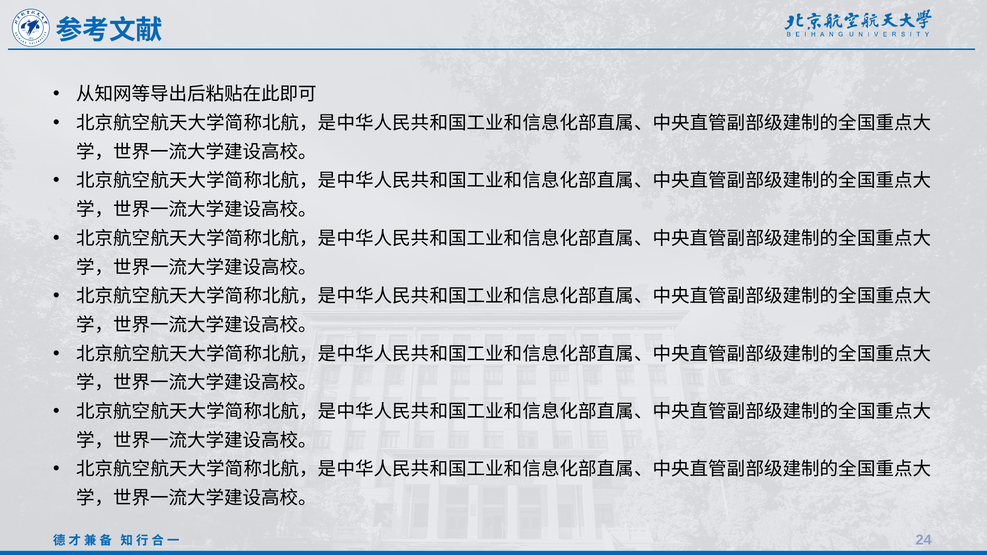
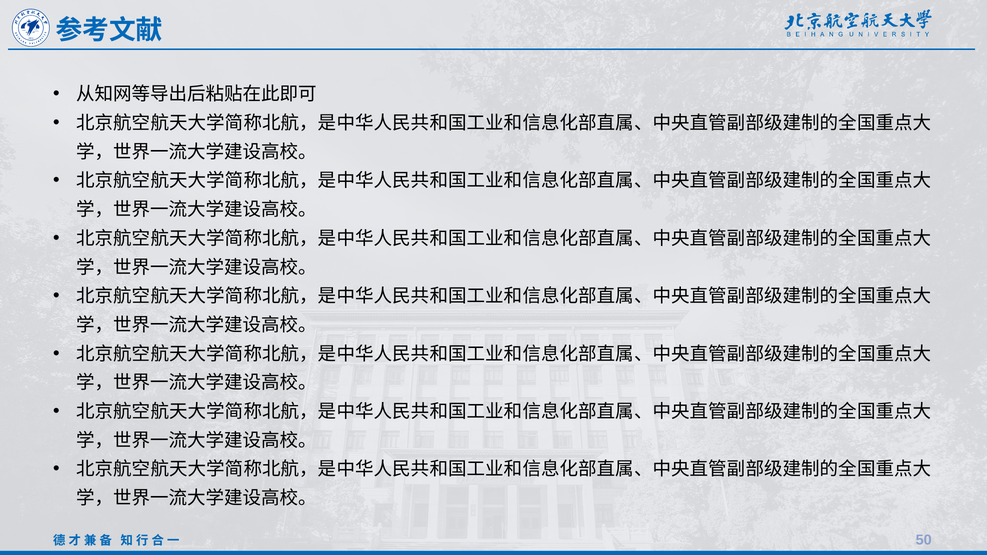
24: 24 -> 50 (924, 540)
